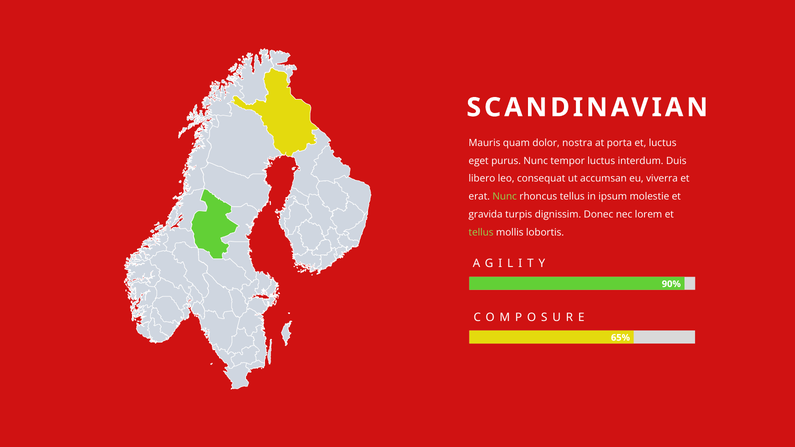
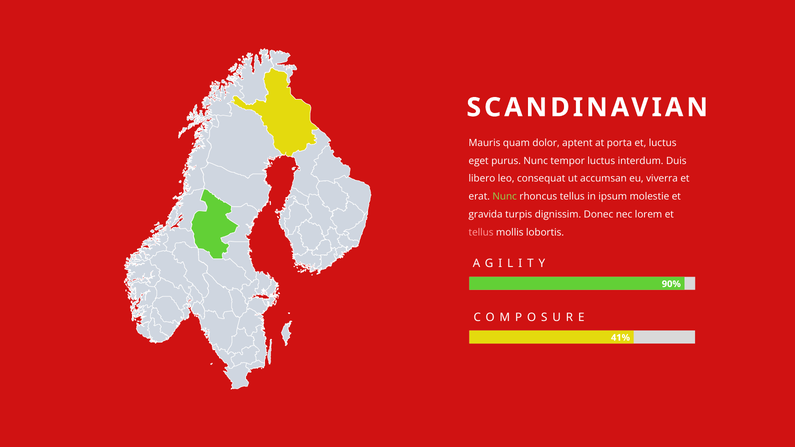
nostra: nostra -> aptent (577, 143)
tellus colour: light green -> pink (481, 232)
65%: 65% -> 41% (620, 338)
